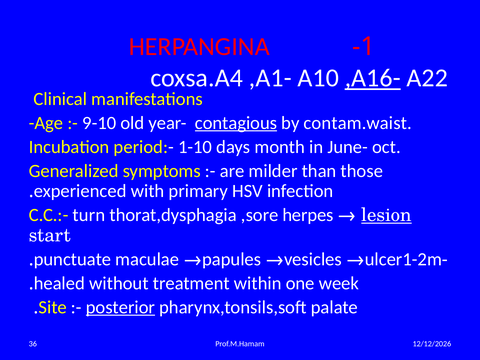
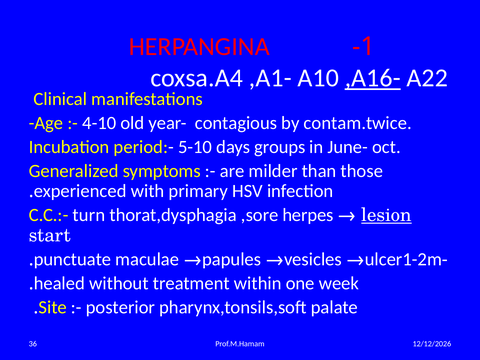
9-10: 9-10 -> 4-10 (99, 123)
contagious underline: present -> none (236, 123)
contam.waist: contam.waist -> contam.twice (358, 123)
1-10: 1-10 -> 5-10 (195, 147)
month: month -> groups (280, 147)
posterior underline: present -> none (120, 307)
